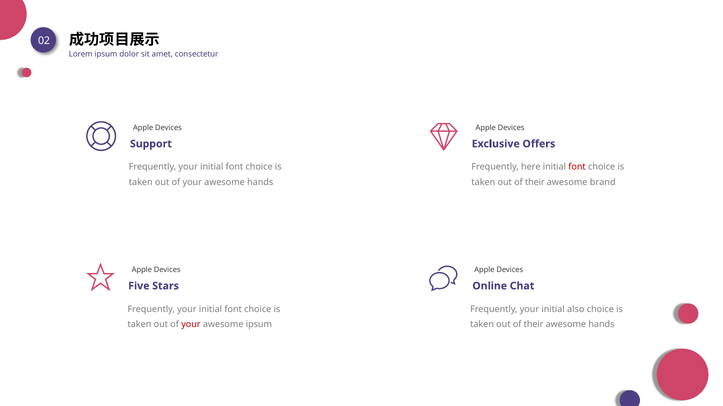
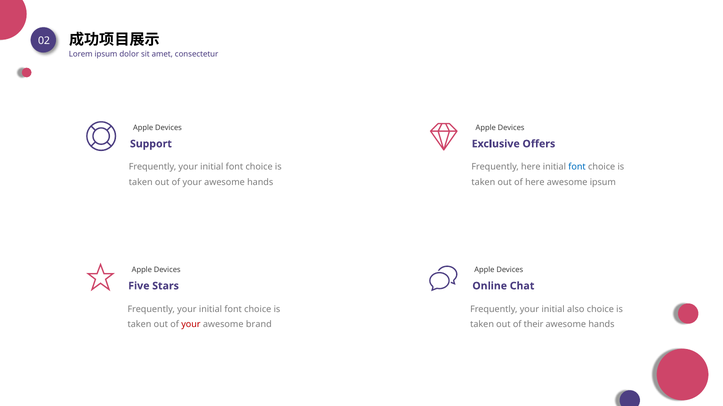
font colour: red -> blue (577, 167)
their: their -> here (535, 183)
awesome brand: brand -> ipsum (603, 183)
awesome ipsum: ipsum -> brand (259, 325)
